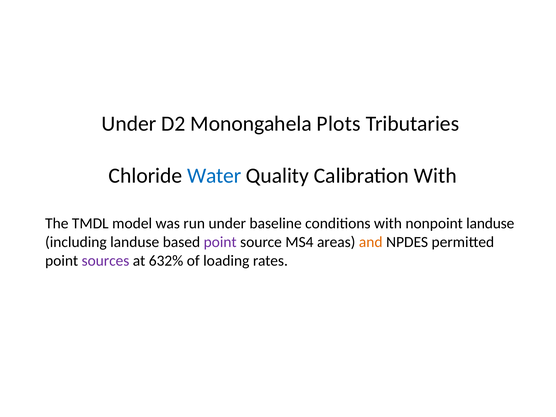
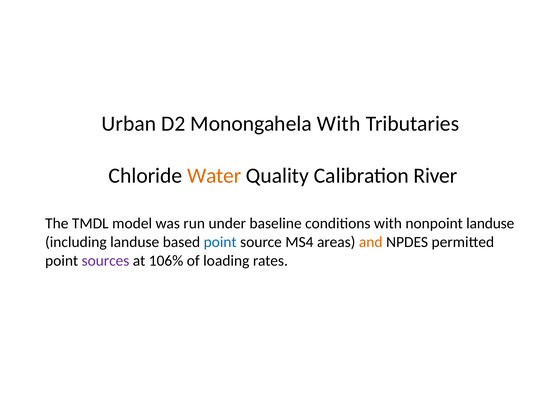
Under: Under -> Urban (129, 124)
Monongahela Plots: Plots -> With (339, 124)
Water colour: blue -> orange (214, 176)
Calibration With: With -> River (435, 176)
point colour: purple -> blue (220, 242)
632%: 632% -> 106% (166, 261)
